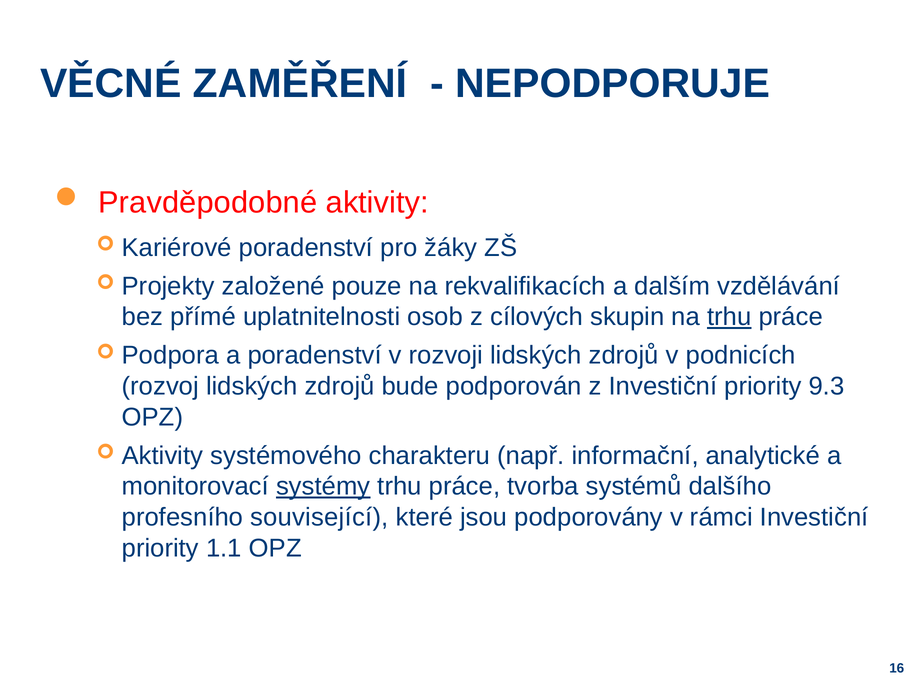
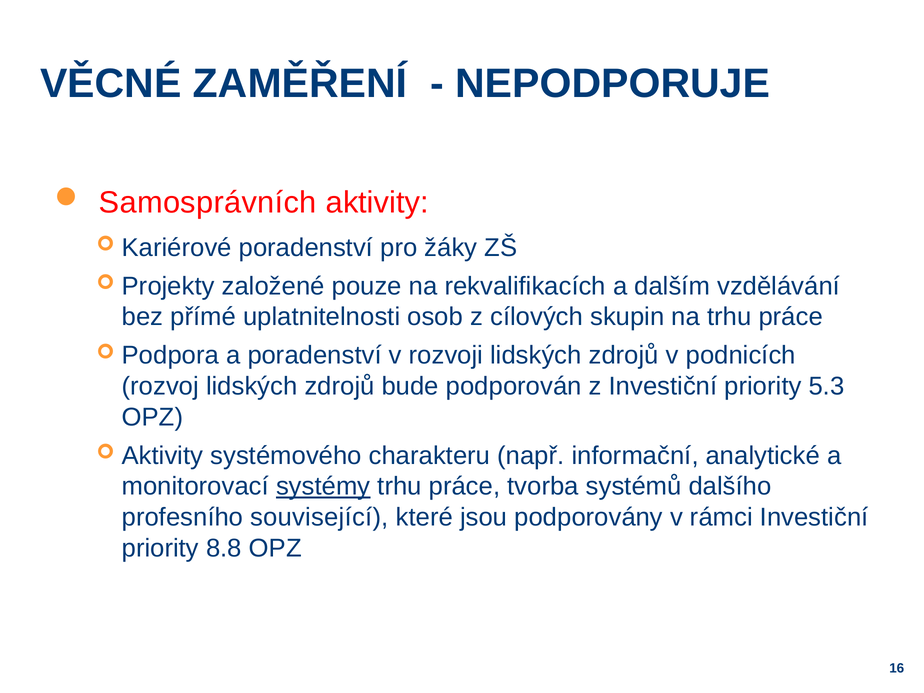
Pravděpodobné: Pravděpodobné -> Samosprávních (208, 203)
trhu underline: present -> none (729, 317)
9.3: 9.3 -> 5.3 (826, 386)
1.1: 1.1 -> 8.8 (224, 548)
